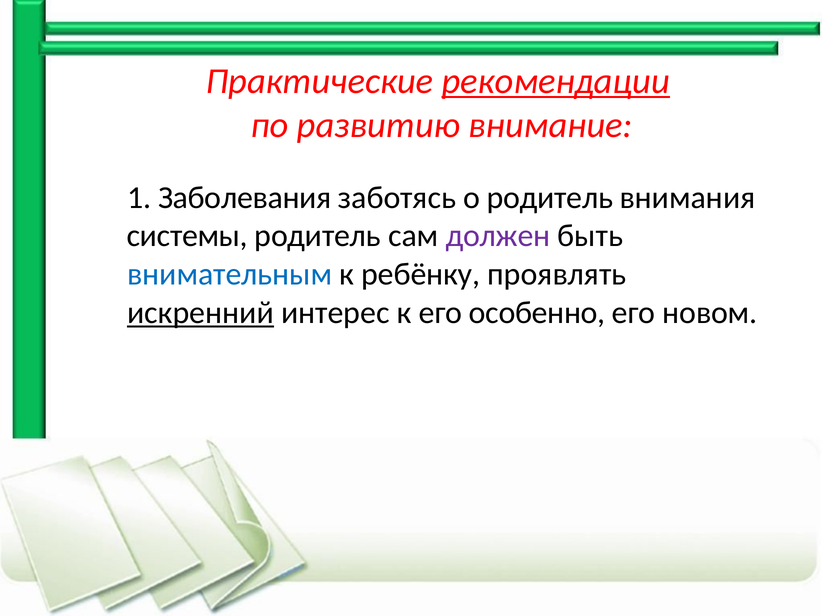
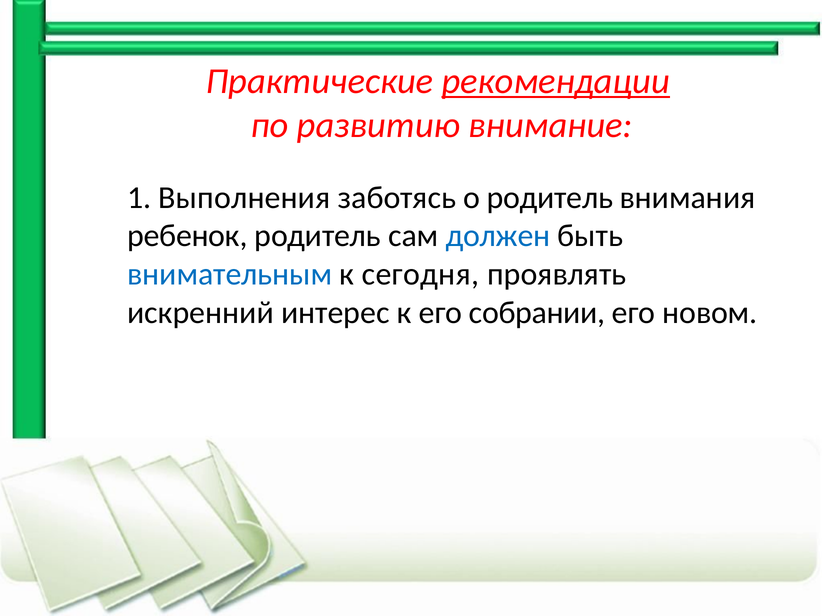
Заболевания: Заболевания -> Выполнения (244, 198)
системы: системы -> ребенок (187, 236)
должен colour: purple -> blue (498, 236)
ребёнку: ребёнку -> сегодня (421, 275)
искренний underline: present -> none (201, 313)
особенно: особенно -> собрании (537, 313)
